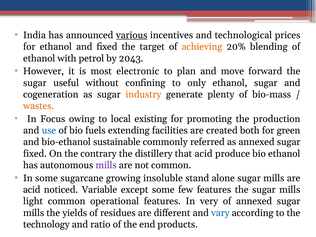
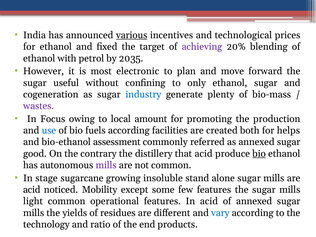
achieving colour: orange -> purple (202, 47)
2043: 2043 -> 2035 (131, 58)
industry colour: orange -> blue (143, 94)
wastes colour: orange -> purple (39, 106)
existing: existing -> amount (151, 119)
fuels extending: extending -> according (129, 130)
green: green -> helps (288, 130)
sustainable: sustainable -> assessment (117, 142)
fixed: fixed -> good (35, 154)
bio underline: none -> present (259, 154)
In some: some -> stage (46, 178)
Variable: Variable -> Mobility (100, 190)
In very: very -> acid (209, 201)
